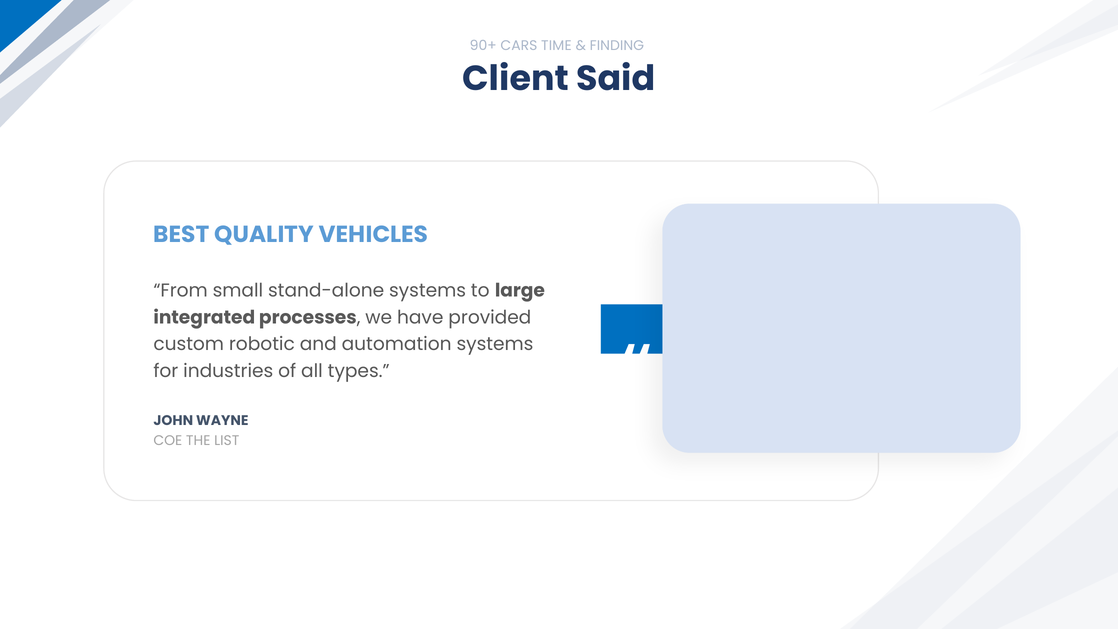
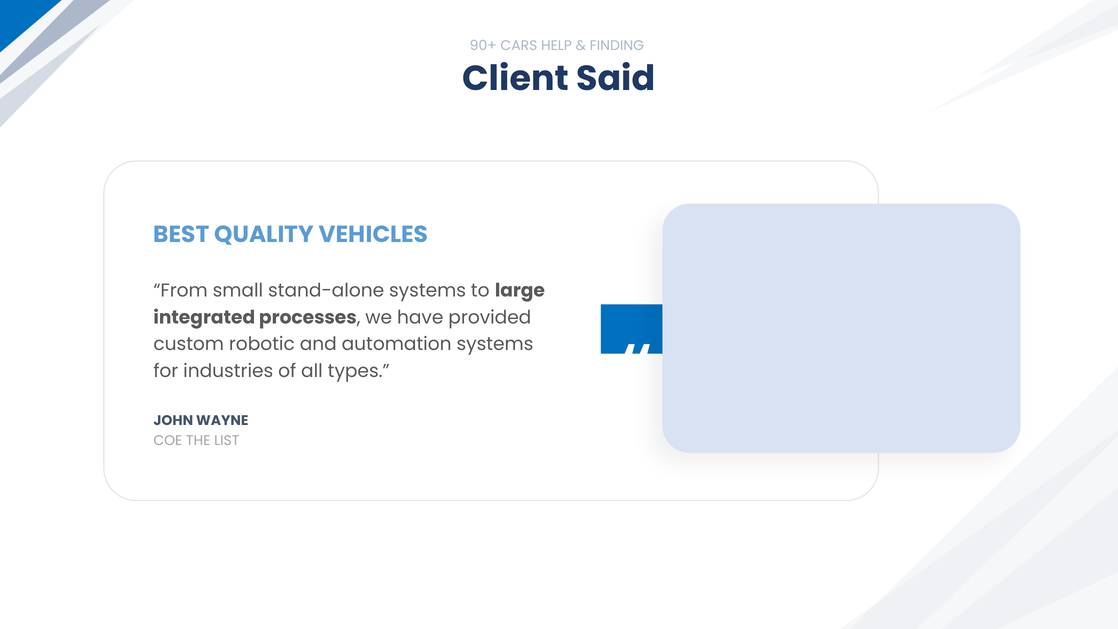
TIME: TIME -> HELP (556, 46)
